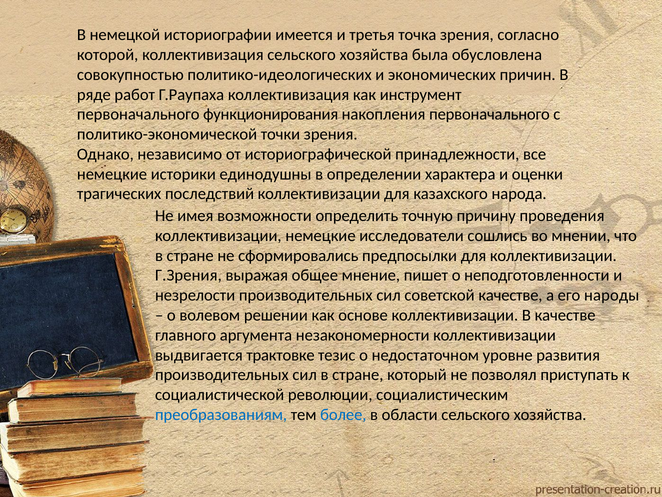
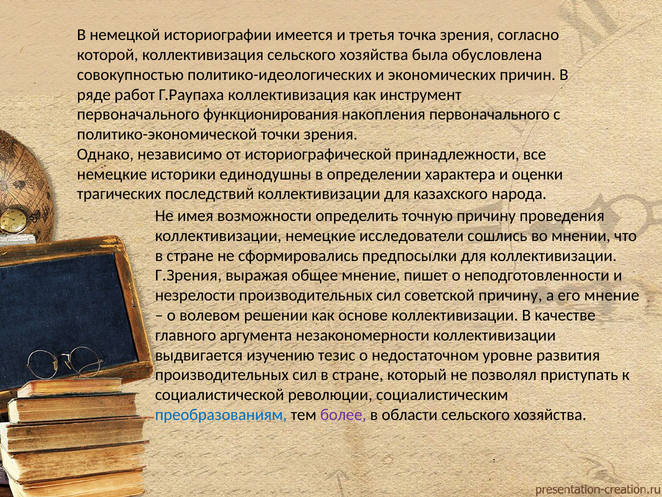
советской качестве: качестве -> причину (510, 295)
его народы: народы -> мнение (612, 295)
трактовке: трактовке -> изучению (280, 355)
более colour: blue -> purple (343, 414)
